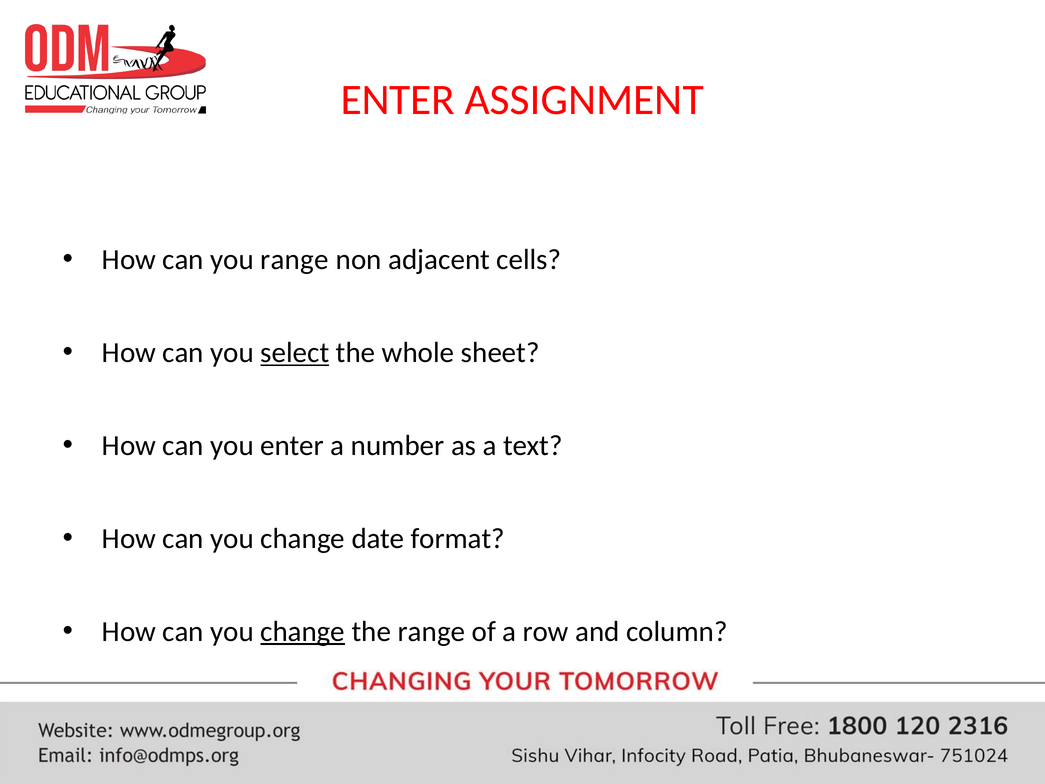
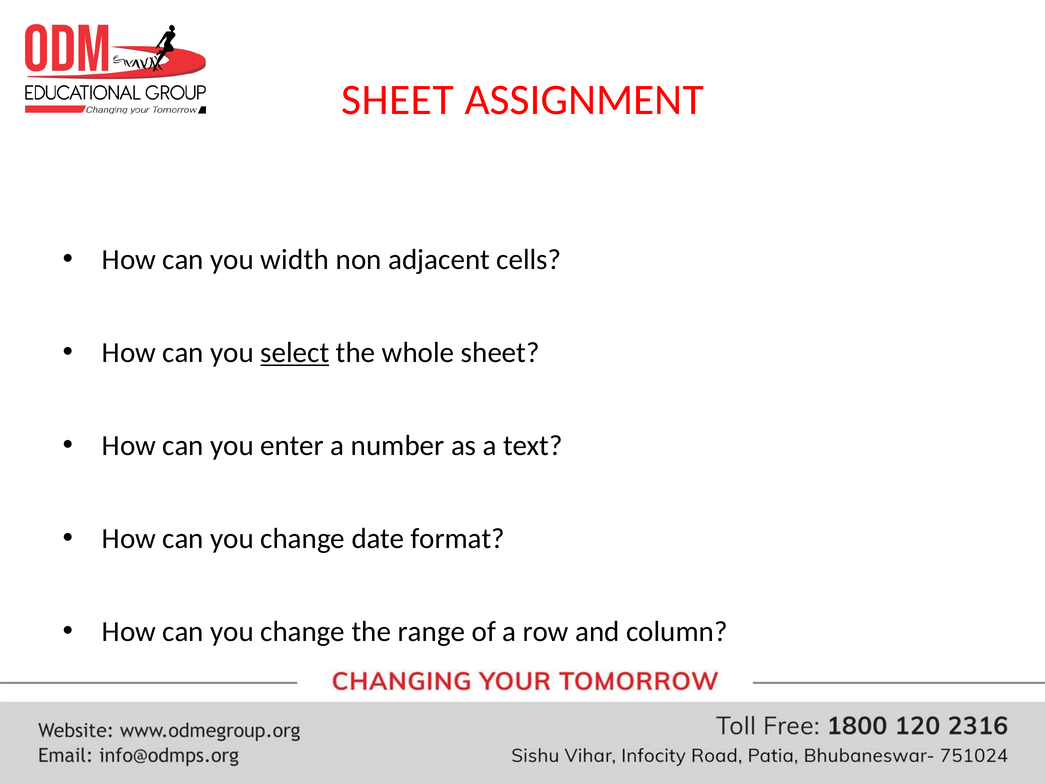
ENTER: ENTER -> SHEET (398, 100)
you range: range -> width (295, 260)
change underline: present -> none (303, 631)
